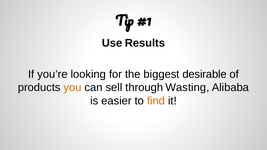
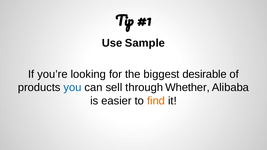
Results: Results -> Sample (145, 43)
you colour: orange -> blue (73, 88)
Wasting: Wasting -> Whether (188, 88)
